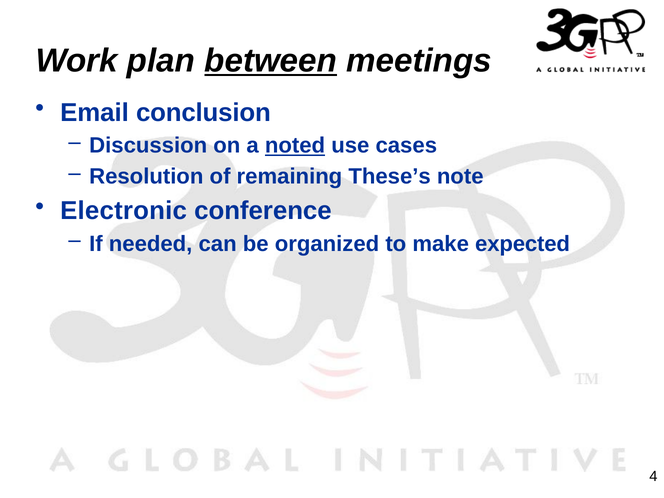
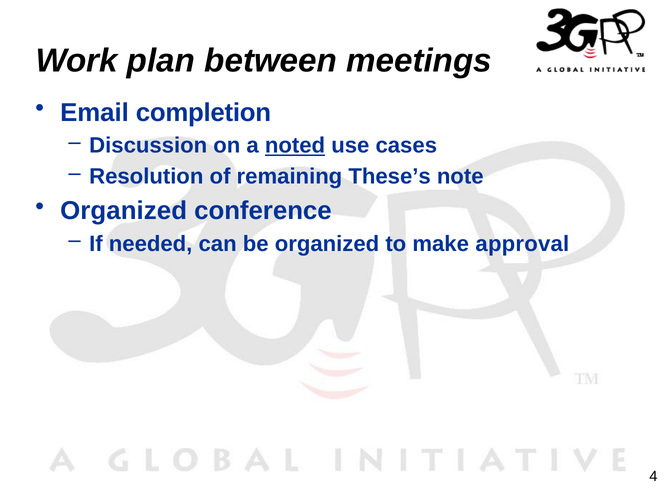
between underline: present -> none (271, 61)
conclusion: conclusion -> completion (203, 113)
Electronic: Electronic -> Organized (124, 211)
expected: expected -> approval (522, 244)
